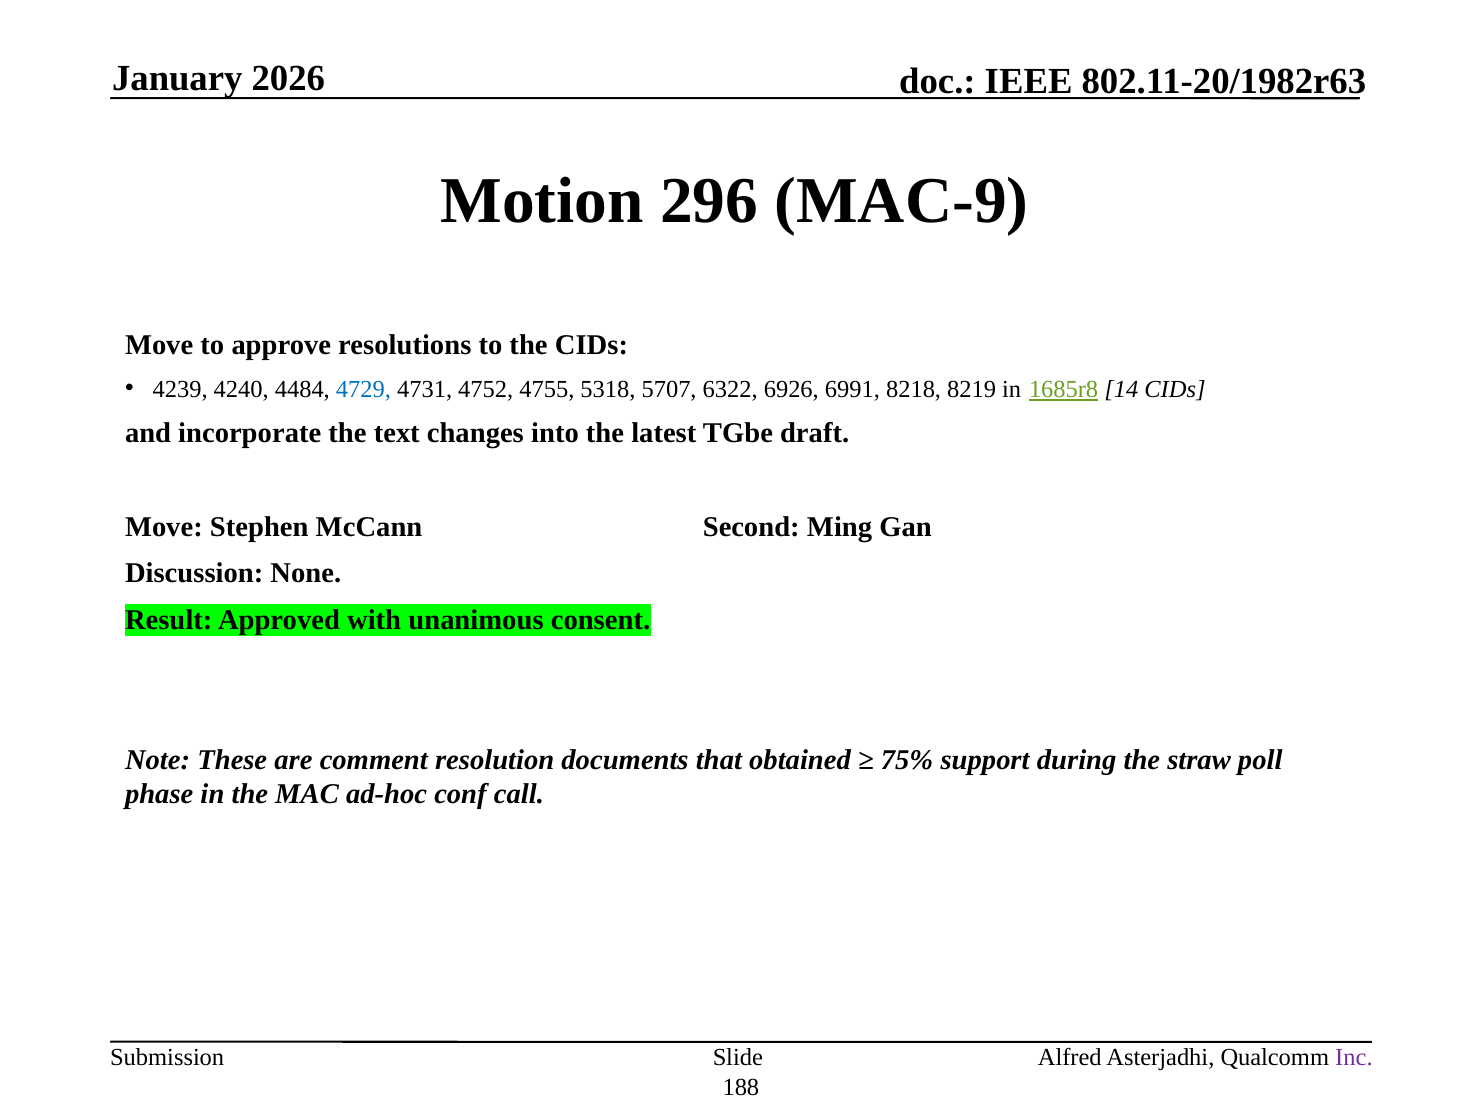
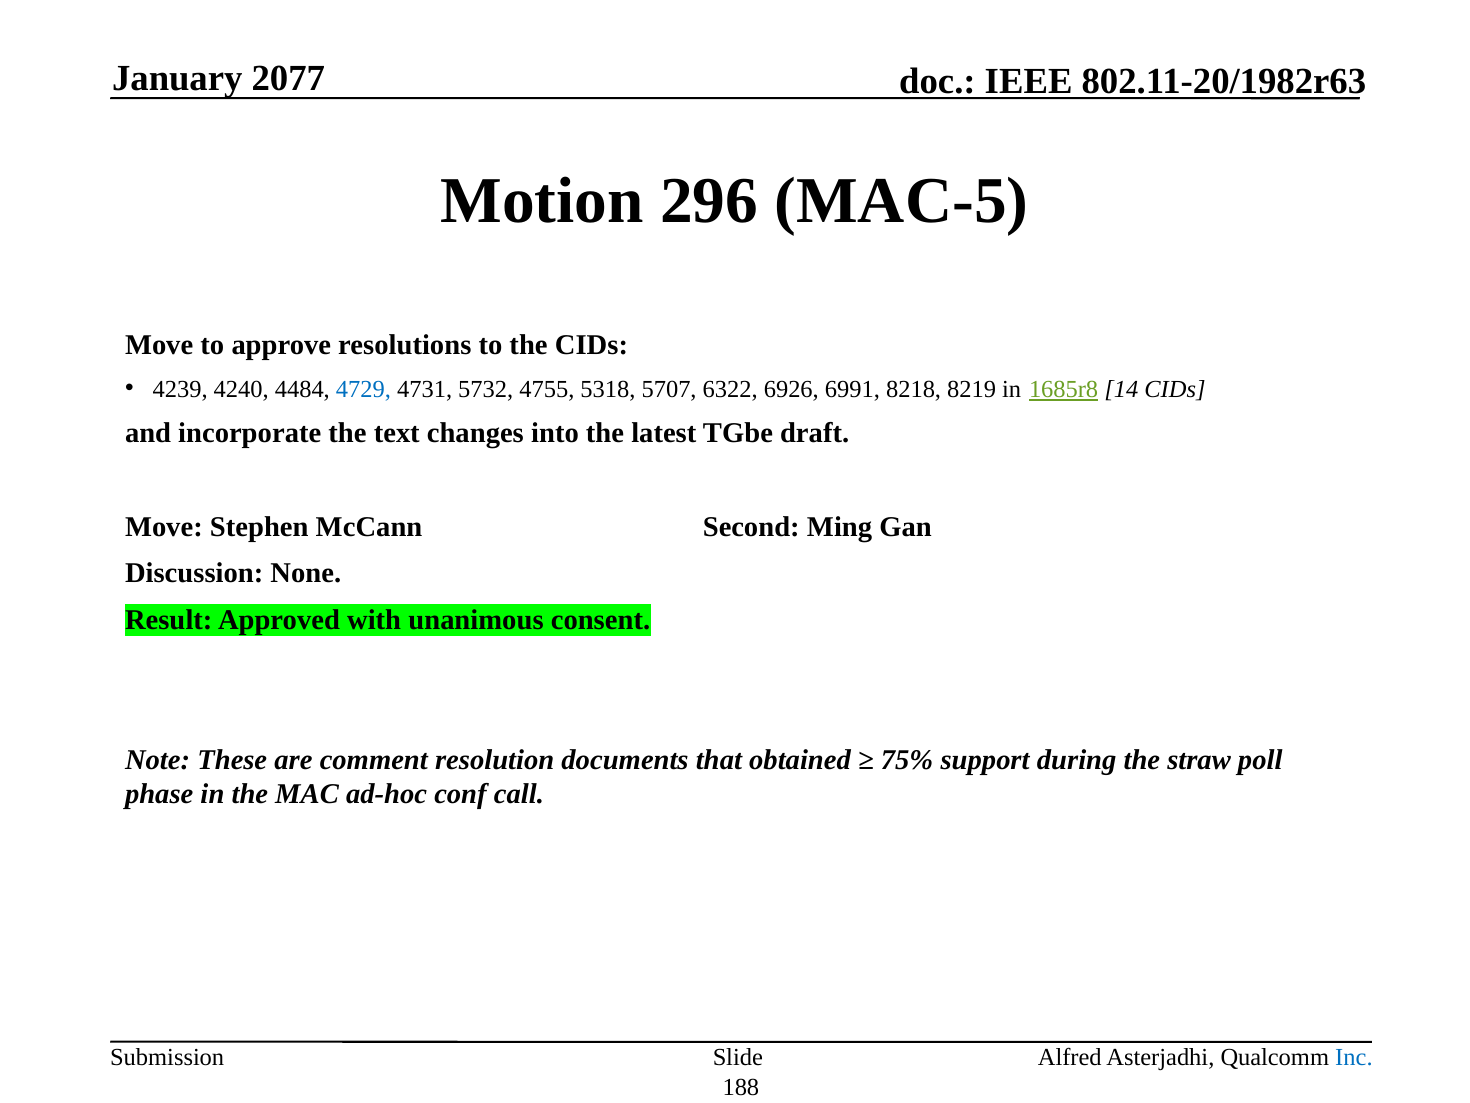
2026: 2026 -> 2077 (288, 78)
MAC-9: MAC-9 -> MAC-5 (901, 200)
4752: 4752 -> 5732 (486, 389)
Inc colour: purple -> blue (1354, 1057)
